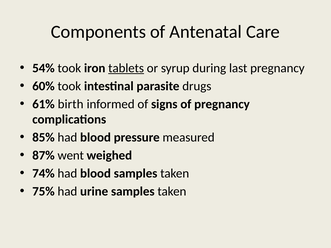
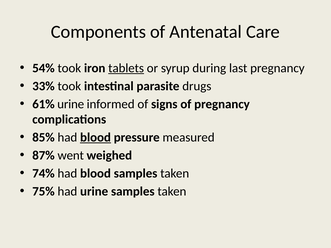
60%: 60% -> 33% (43, 86)
61% birth: birth -> urine (71, 104)
blood underline: none -> present (95, 138)
